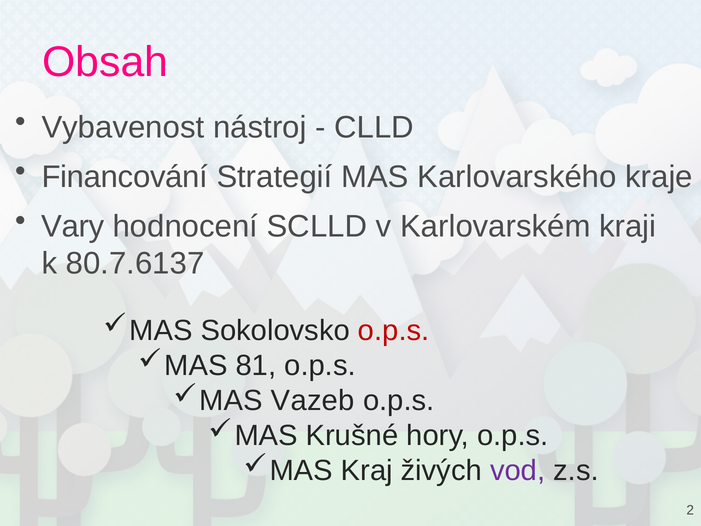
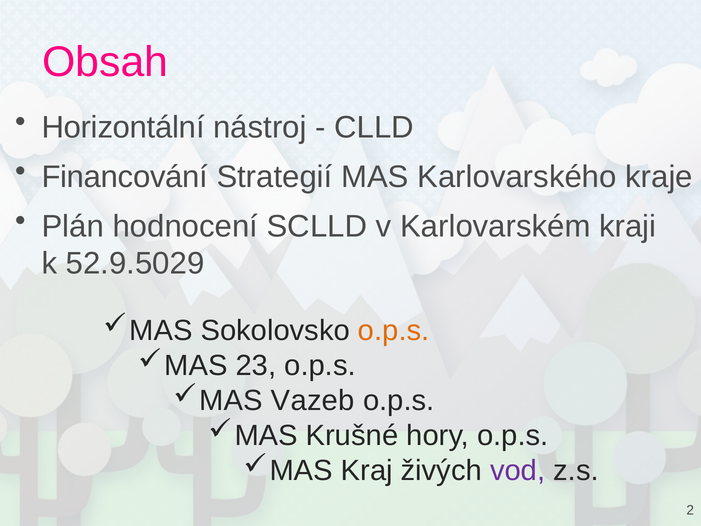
Vybavenost: Vybavenost -> Horizontální (123, 127)
Vary: Vary -> Plán (73, 226)
80.7.6137: 80.7.6137 -> 52.9.5029 (135, 264)
o.p.s colour: red -> orange (394, 330)
81: 81 -> 23 (256, 365)
